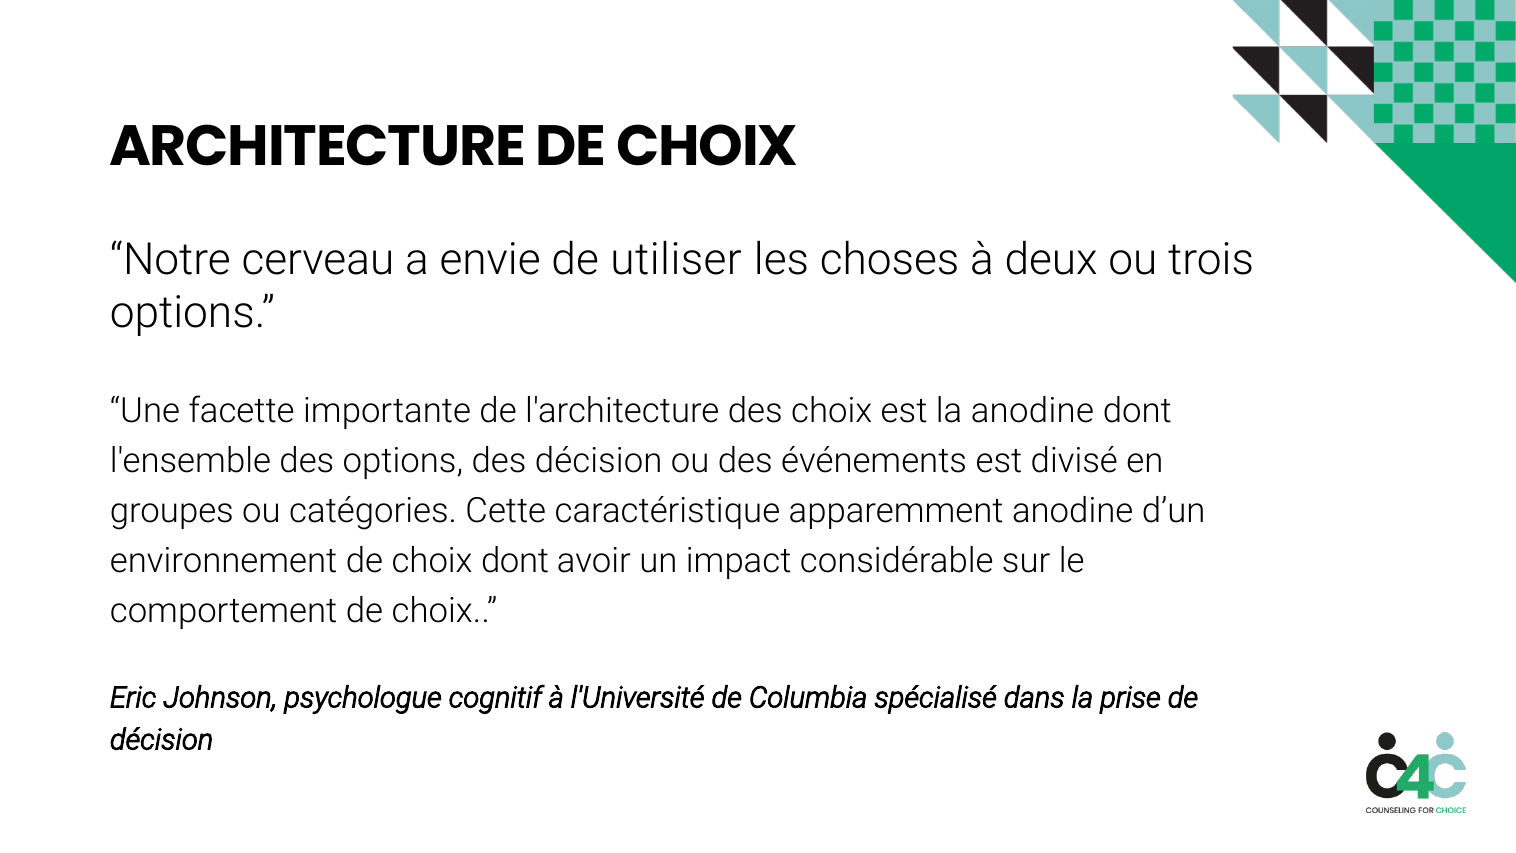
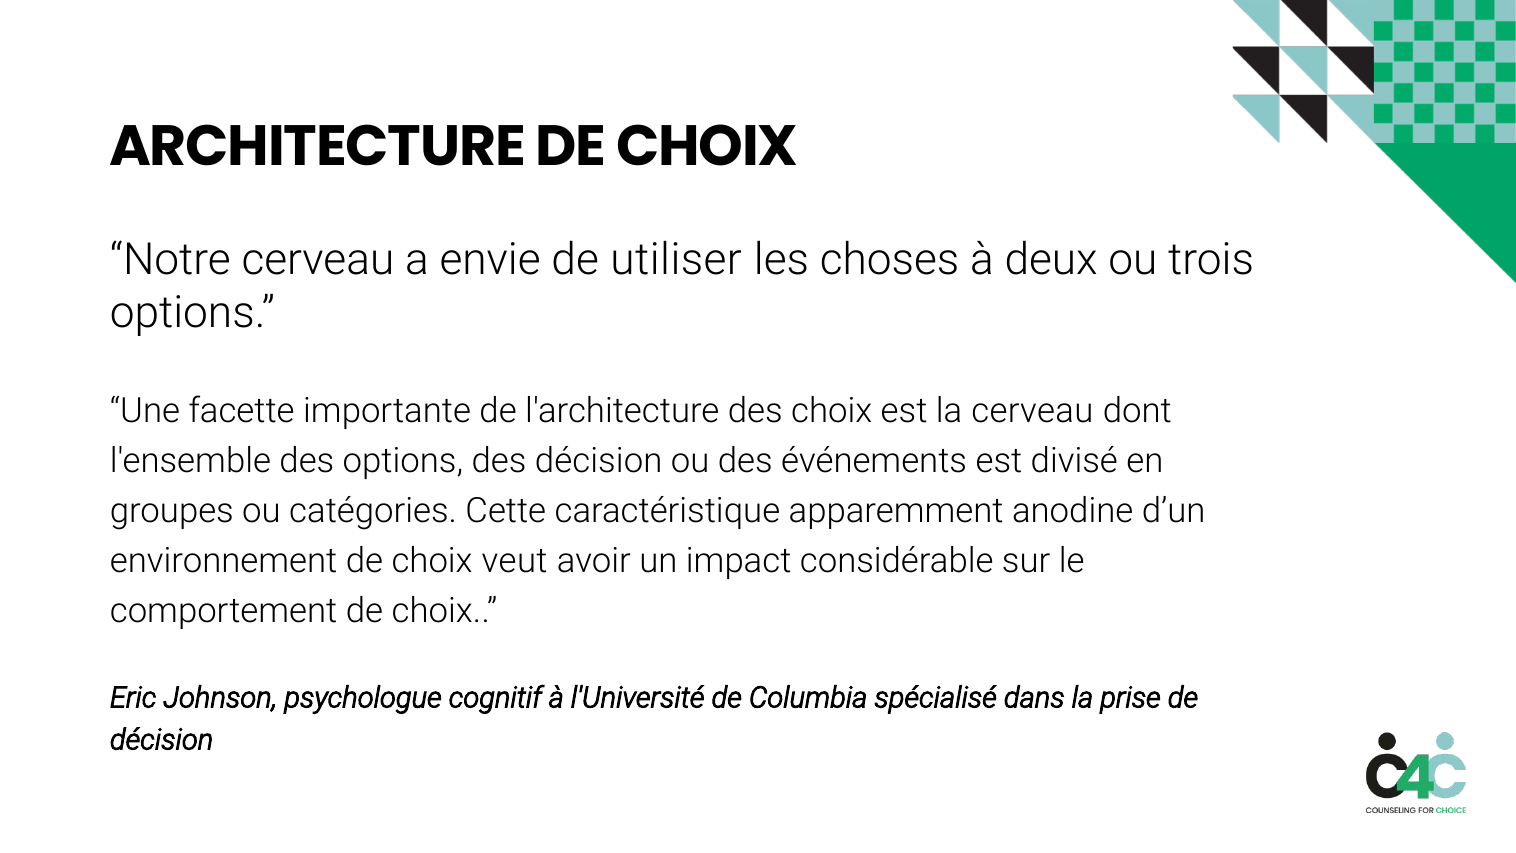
la anodine: anodine -> cerveau (1032, 411)
choix dont: dont -> veut (515, 561)
